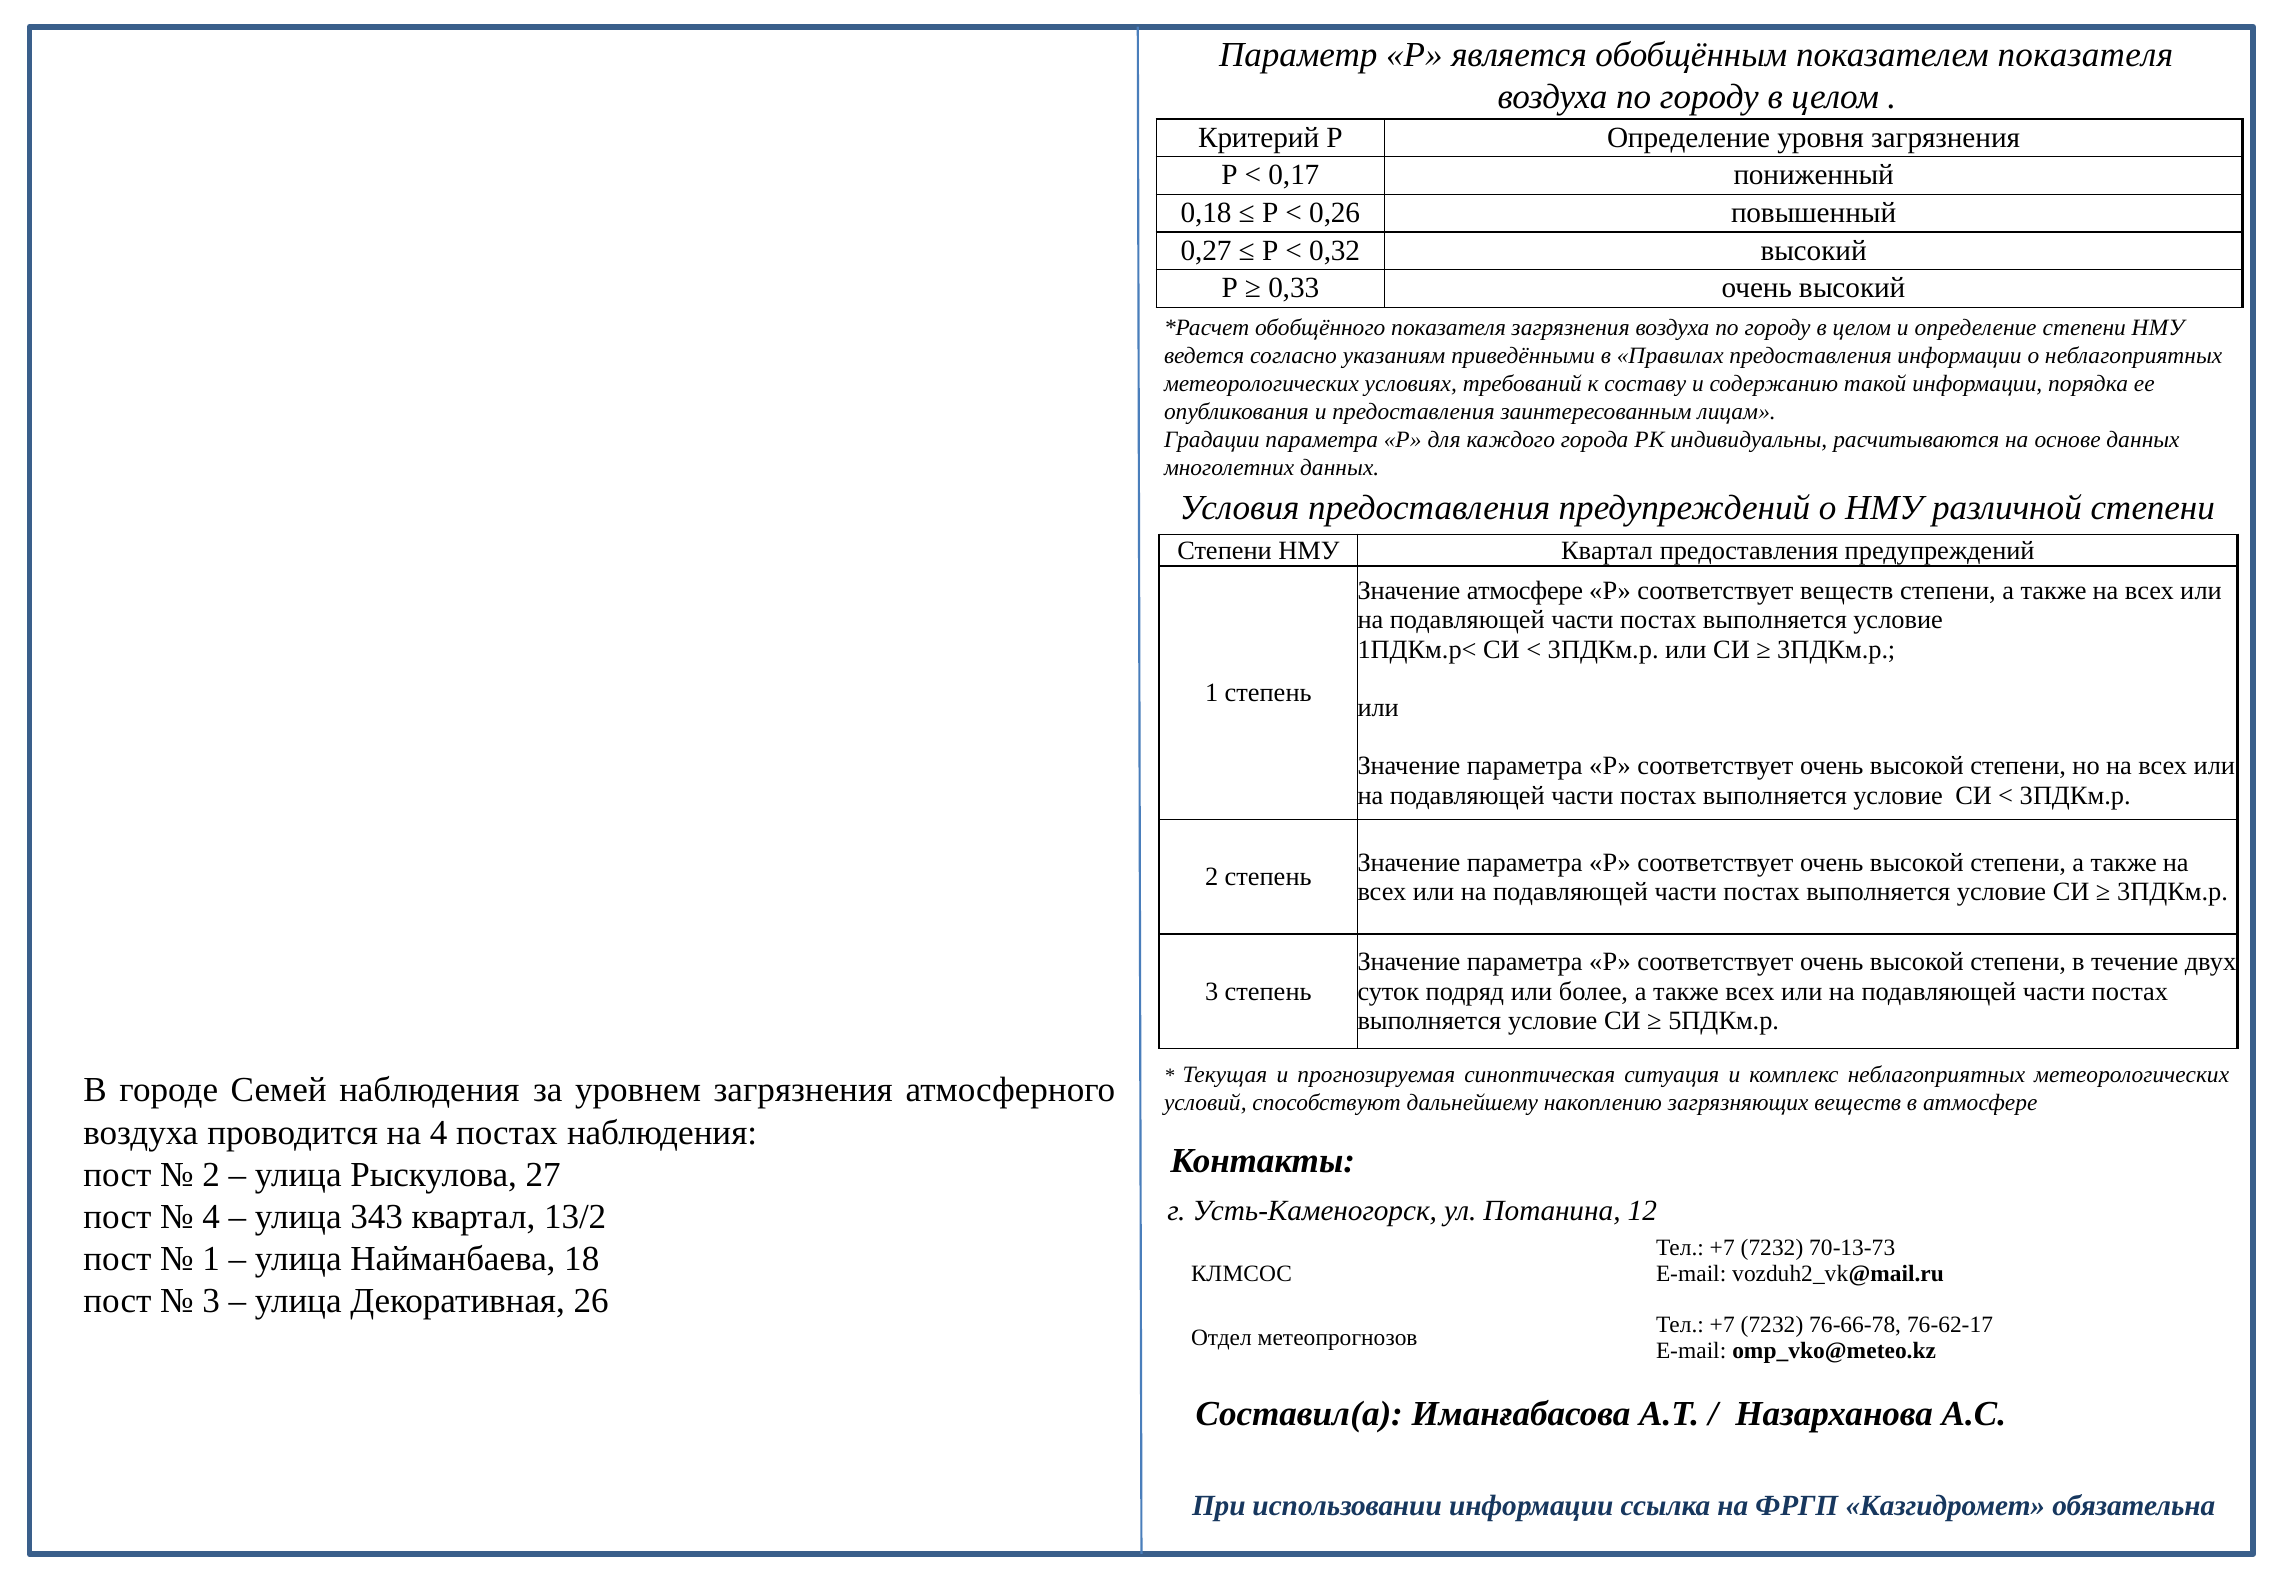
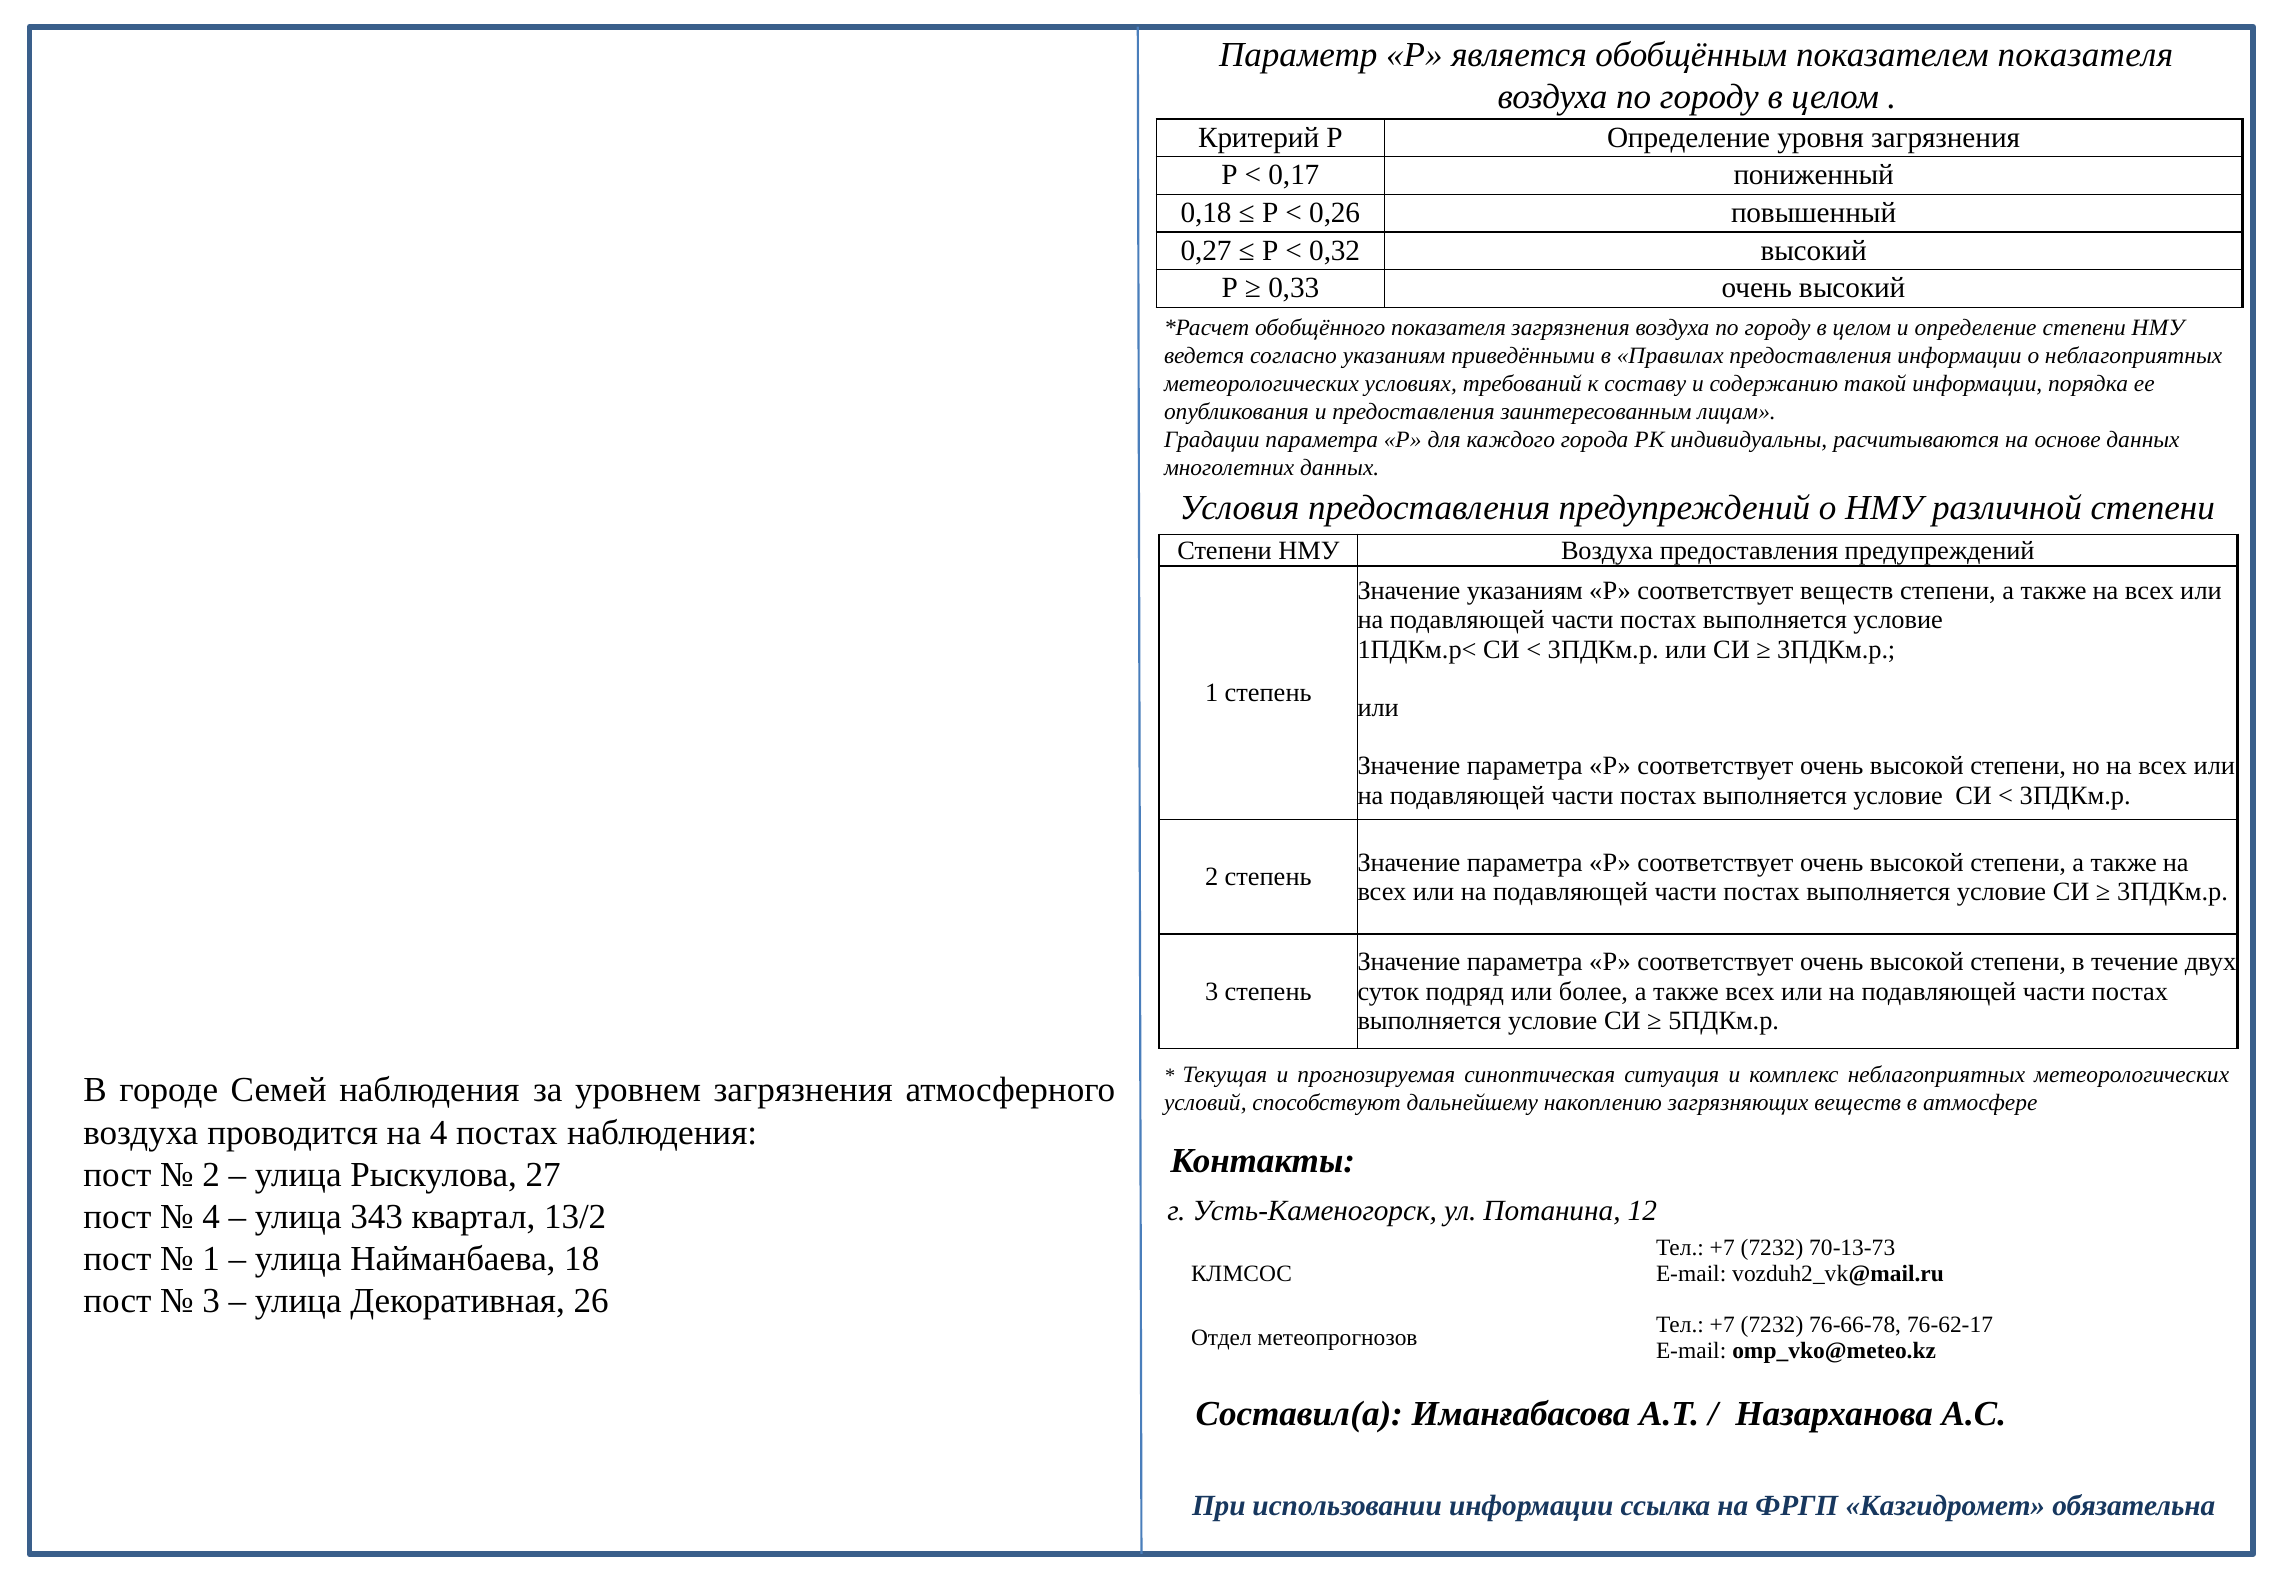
НМУ Квартал: Квартал -> Воздуха (1607, 550)
Значение атмосфере: атмосфере -> указаниям (1525, 591)
